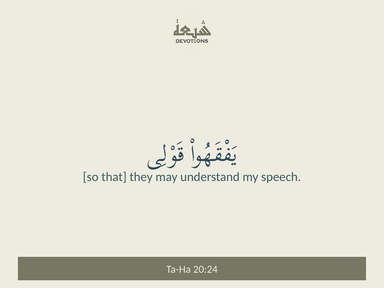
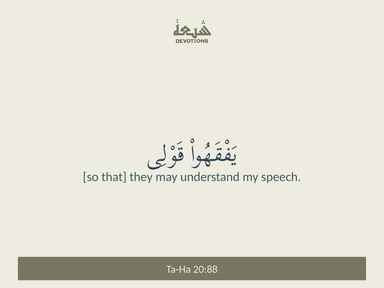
20:24: 20:24 -> 20:88 (205, 269)
